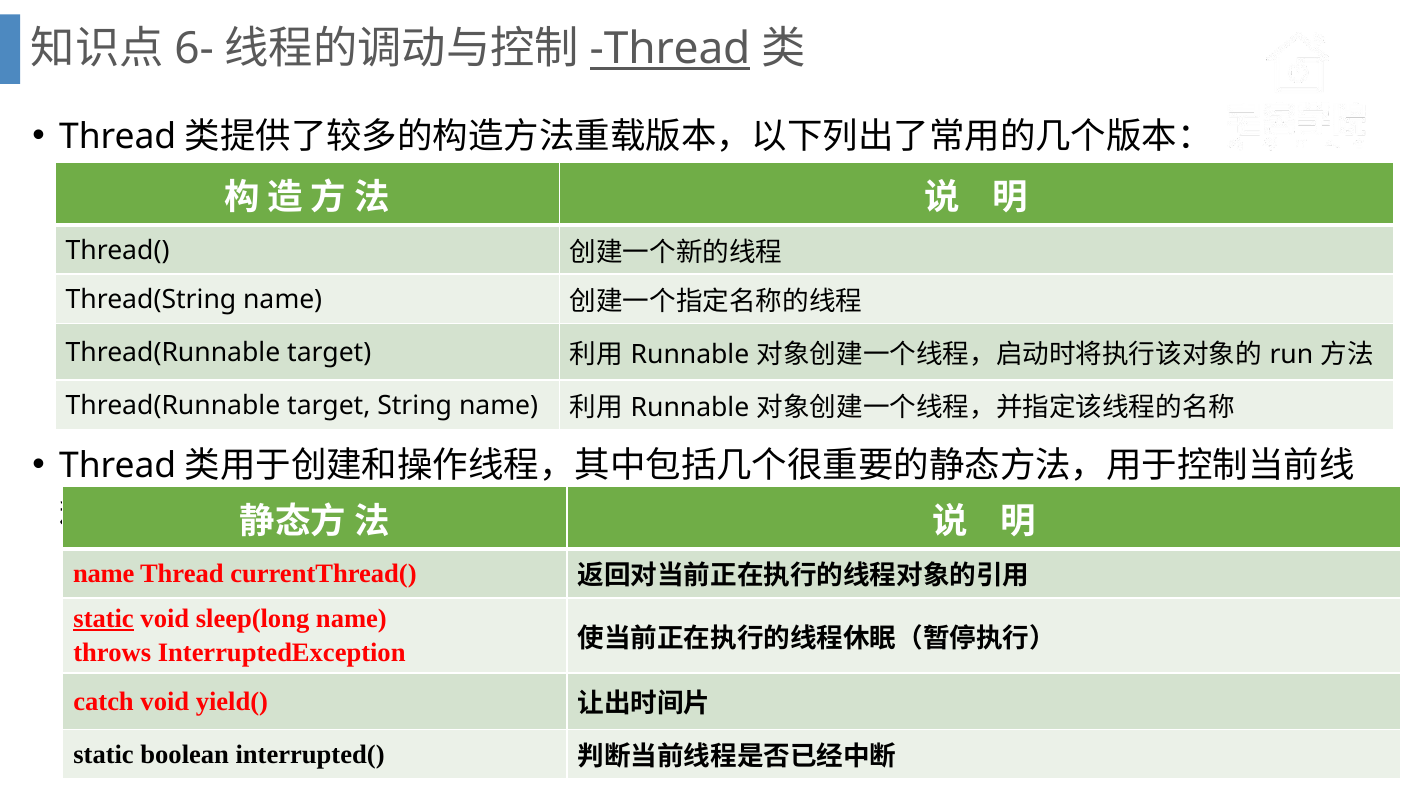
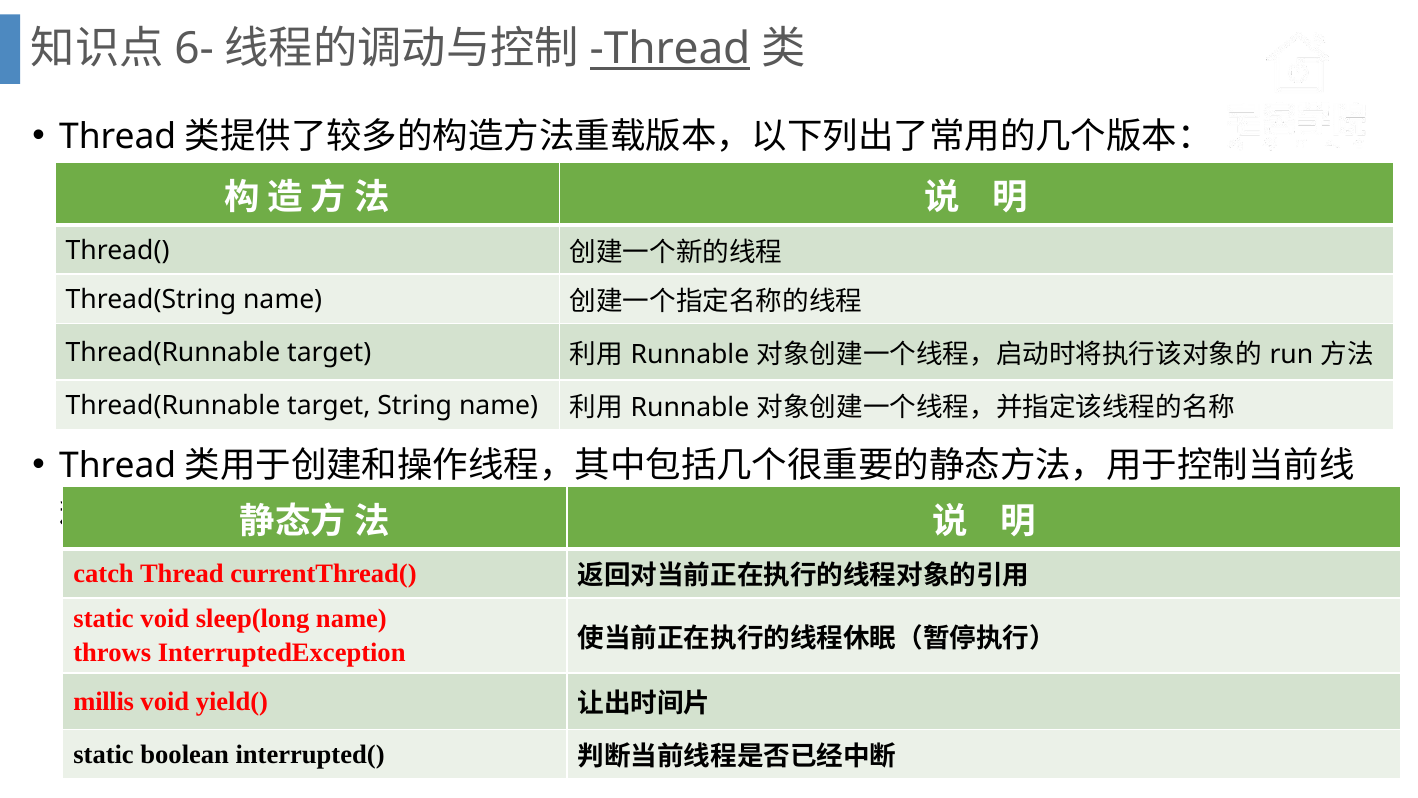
name: name -> catch (104, 573)
static underline: present -> none (104, 618)
catch: catch -> millis (104, 701)
